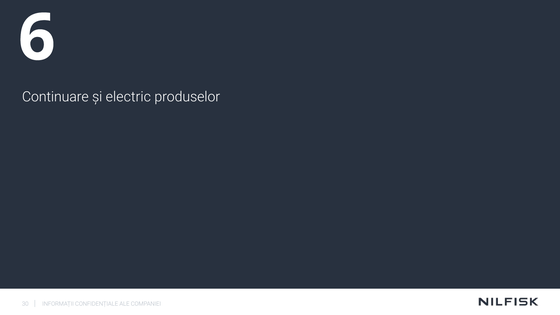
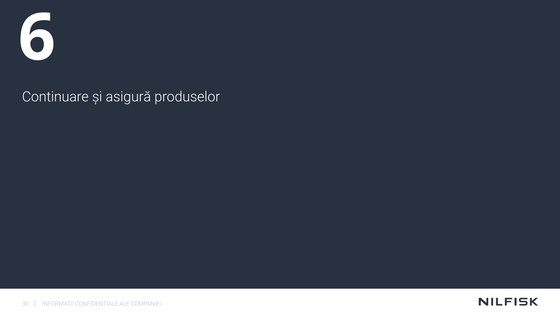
electric: electric -> asigură (128, 97)
